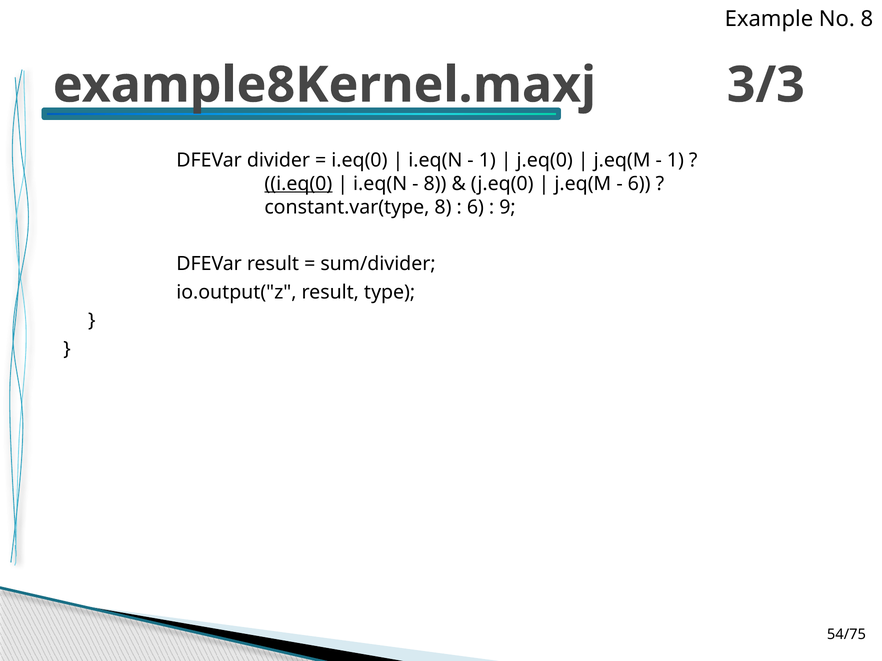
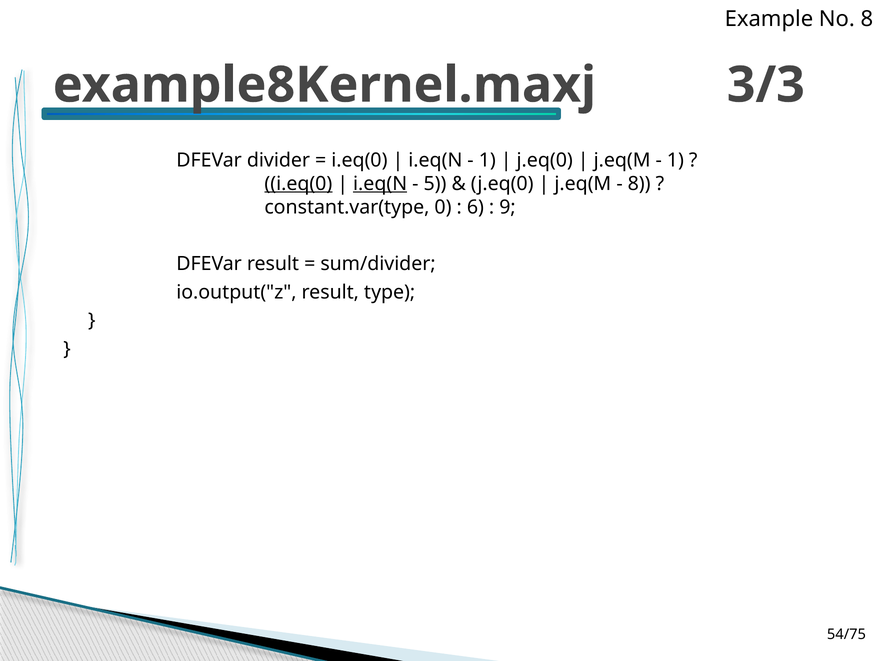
i.eq(N underline: none -> present (380, 184)
8: 8 -> 5 (435, 184)
6: 6 -> 8 (639, 184)
constant.var(type 8: 8 -> 0 (443, 207)
